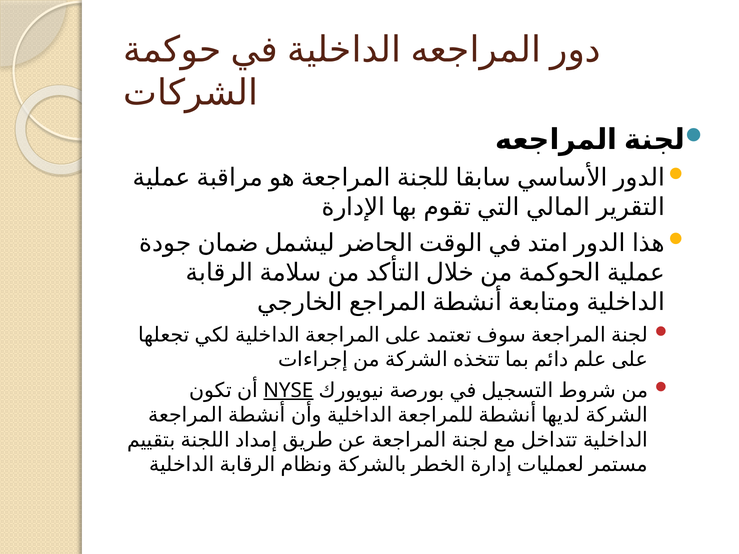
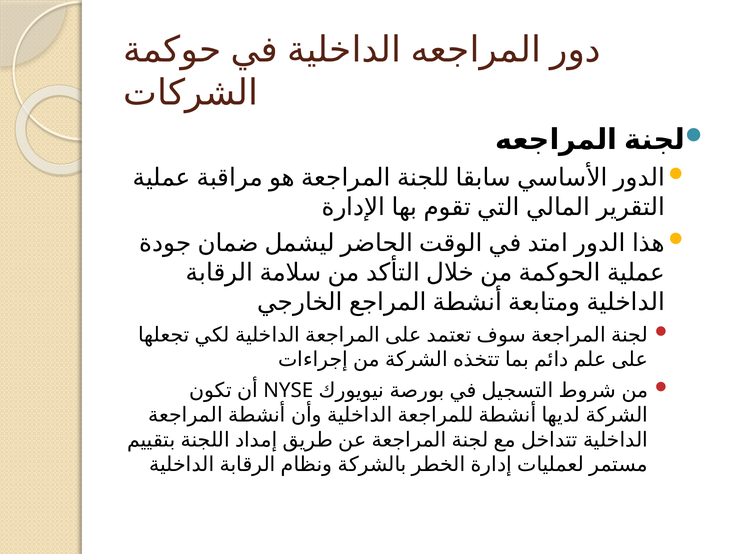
NYSE underline: present -> none (288, 391)
